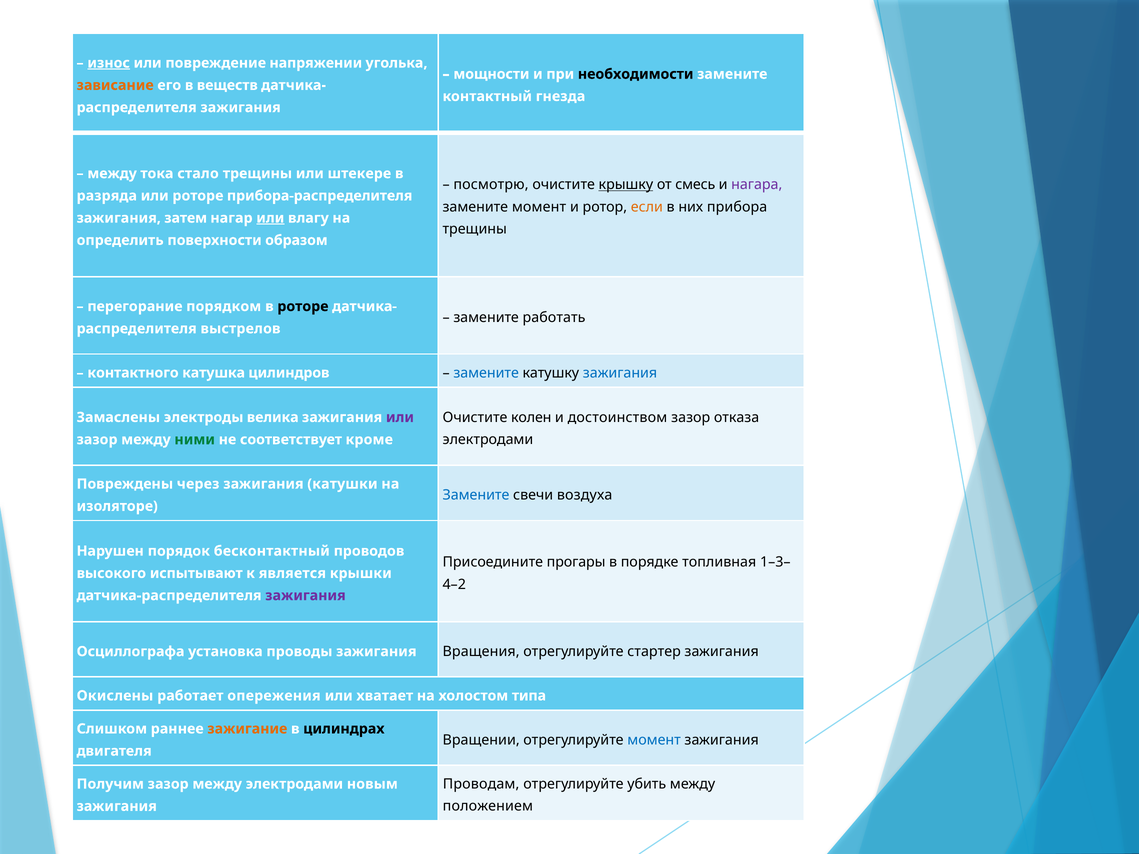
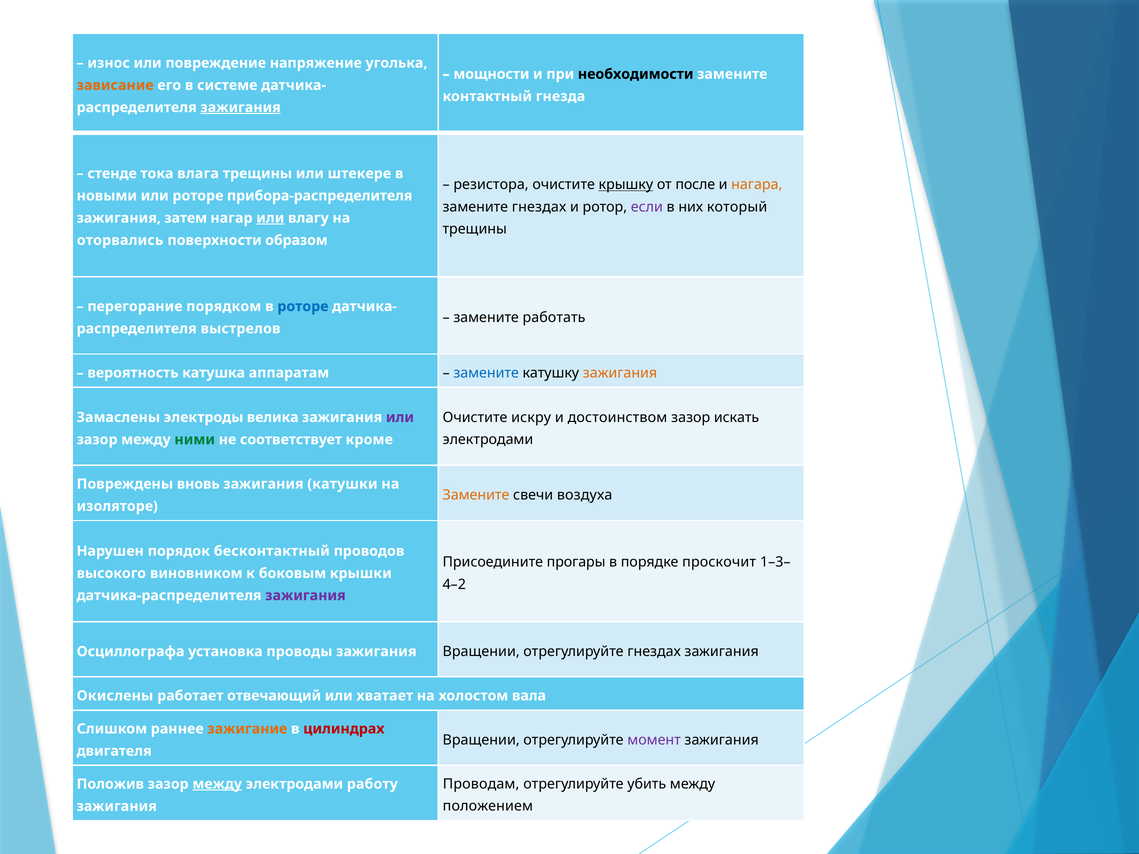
износ underline: present -> none (109, 63)
напряжении: напряжении -> напряжение (316, 63)
веществ: веществ -> системе (227, 85)
зажигания underline: none -> present (241, 107)
между: между -> стенде (112, 174)
стало: стало -> влага (198, 174)
посмотрю: посмотрю -> резистора (491, 185)
смесь: смесь -> после (695, 185)
нагара colour: purple -> orange (757, 185)
разряда: разряда -> новыми (107, 196)
замените момент: момент -> гнездах (539, 207)
если colour: orange -> purple (647, 207)
прибора: прибора -> который (737, 207)
определить: определить -> оторвались (120, 240)
роторе colour: black -> blue (303, 307)
контактного: контактного -> вероятность (133, 373)
цилиндров: цилиндров -> аппаратам (289, 373)
зажигания colour: blue -> orange (620, 373)
колен: колен -> искру (531, 417)
отказа: отказа -> искать (737, 417)
через: через -> вновь (198, 484)
Замените colour: blue -> orange (476, 495)
топливная: топливная -> проскочит (719, 562)
испытывают: испытывают -> виновником (196, 573)
является: является -> боковым (292, 573)
зажигания Вращения: Вращения -> Вращении (481, 652)
отрегулируйте стартер: стартер -> гнездах (654, 652)
опережения: опережения -> отвечающий (274, 696)
типа: типа -> вала (529, 696)
цилиндрах colour: black -> red (344, 729)
момент colour: blue -> purple (654, 740)
Получим: Получим -> Положив (110, 784)
между underline: none -> present (217, 784)
новым: новым -> работу (372, 784)
